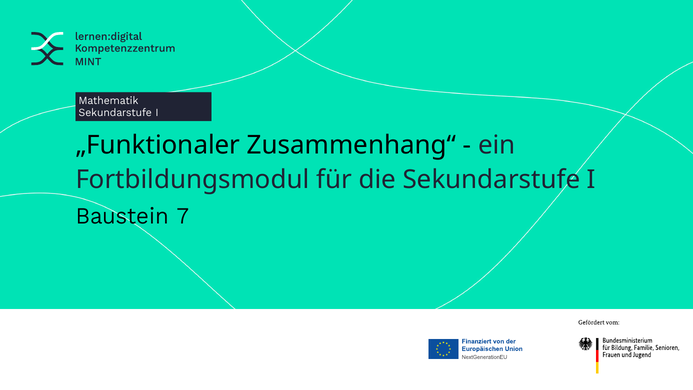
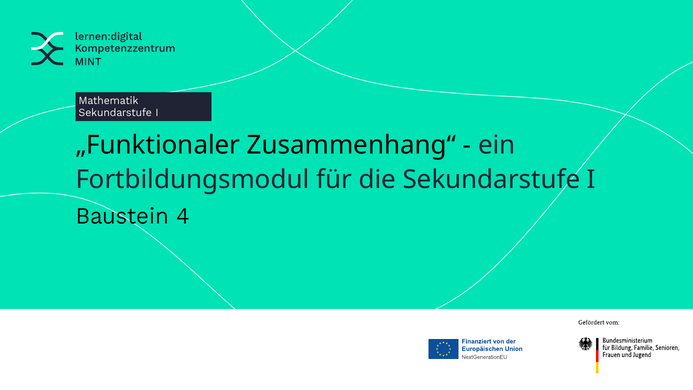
7: 7 -> 4 (183, 216)
